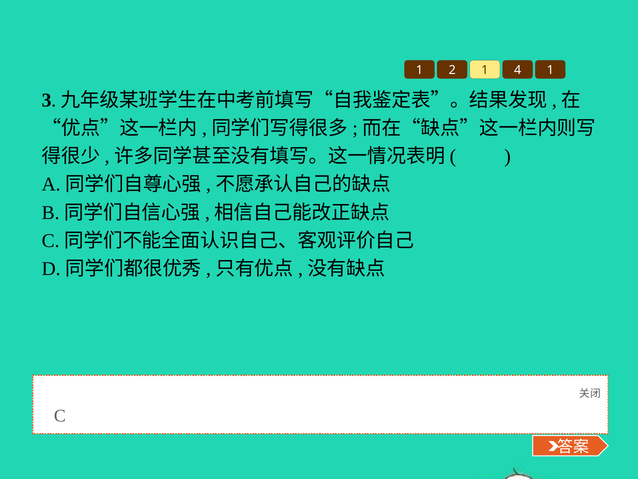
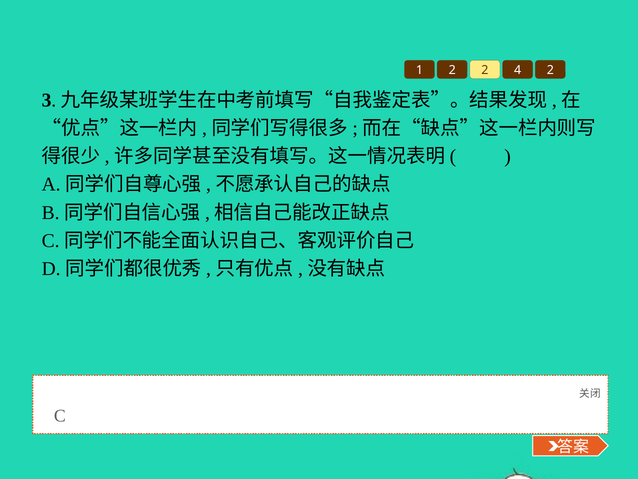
2 1: 1 -> 2 (485, 70)
4 1: 1 -> 2 (550, 70)
